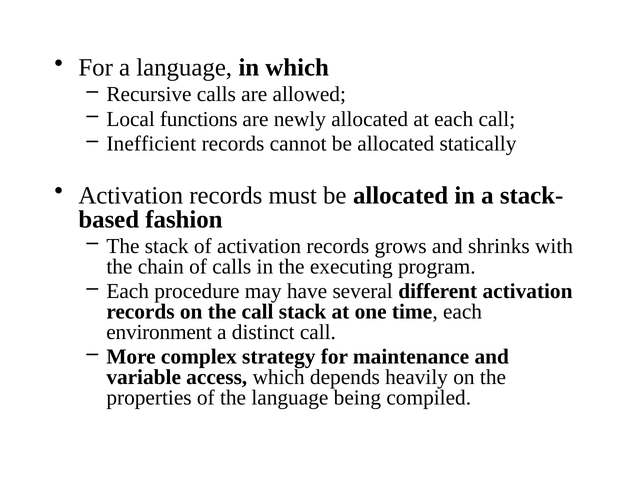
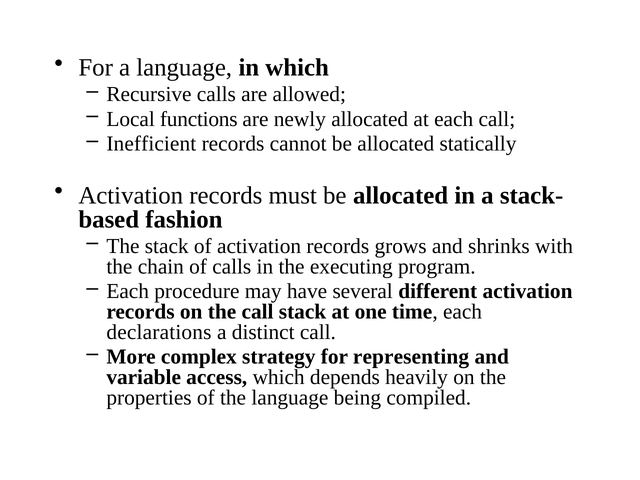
environment: environment -> declarations (159, 332)
maintenance: maintenance -> representing (411, 357)
